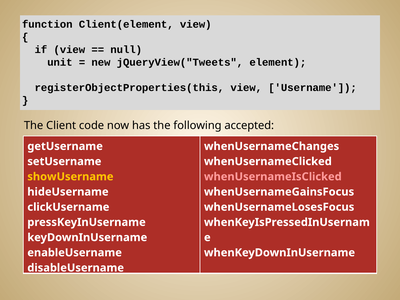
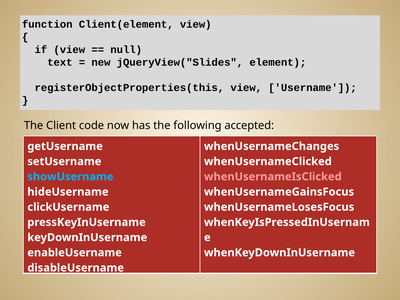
unit: unit -> text (60, 62)
jQueryView("Tweets: jQueryView("Tweets -> jQueryView("Slides (180, 62)
showUsername colour: yellow -> light blue (70, 177)
